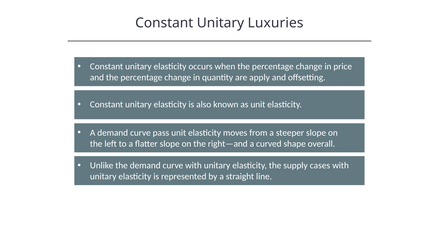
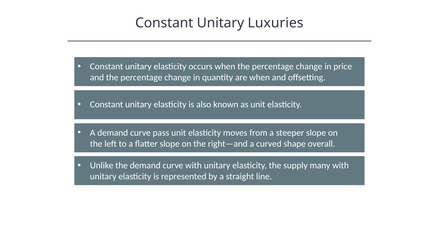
are apply: apply -> when (260, 77)
cases: cases -> many (320, 166)
